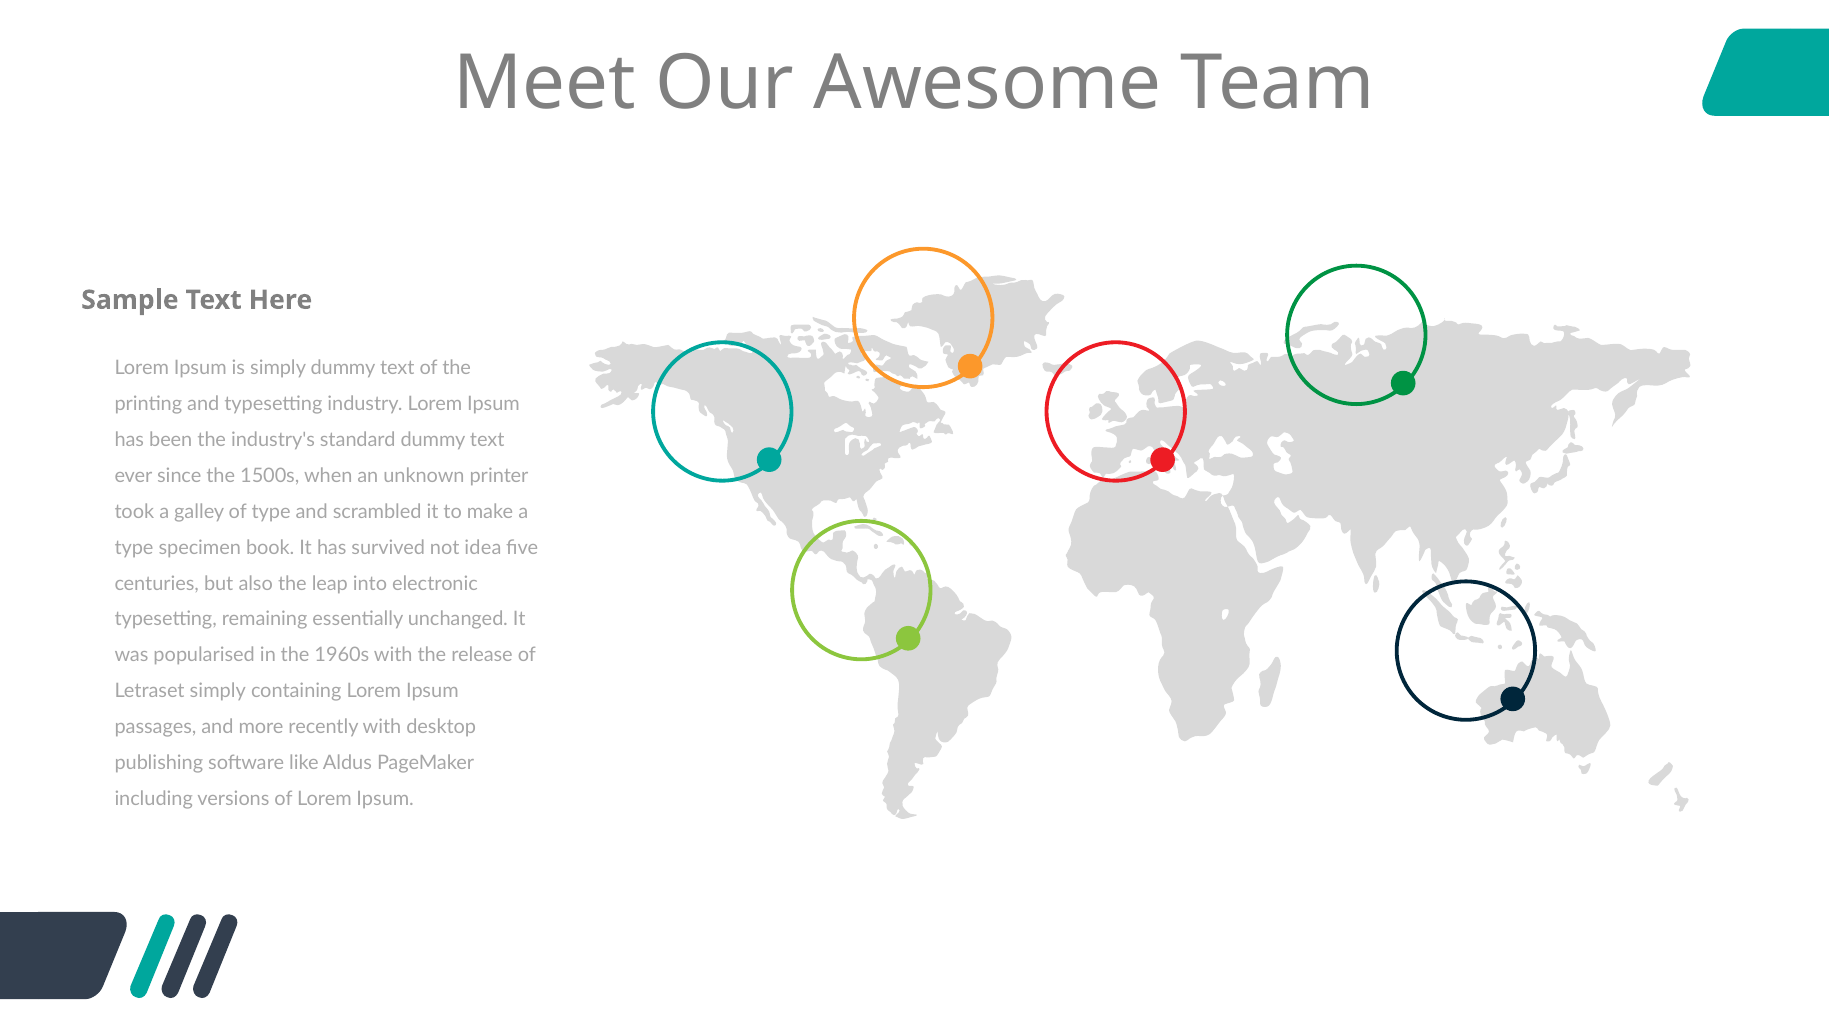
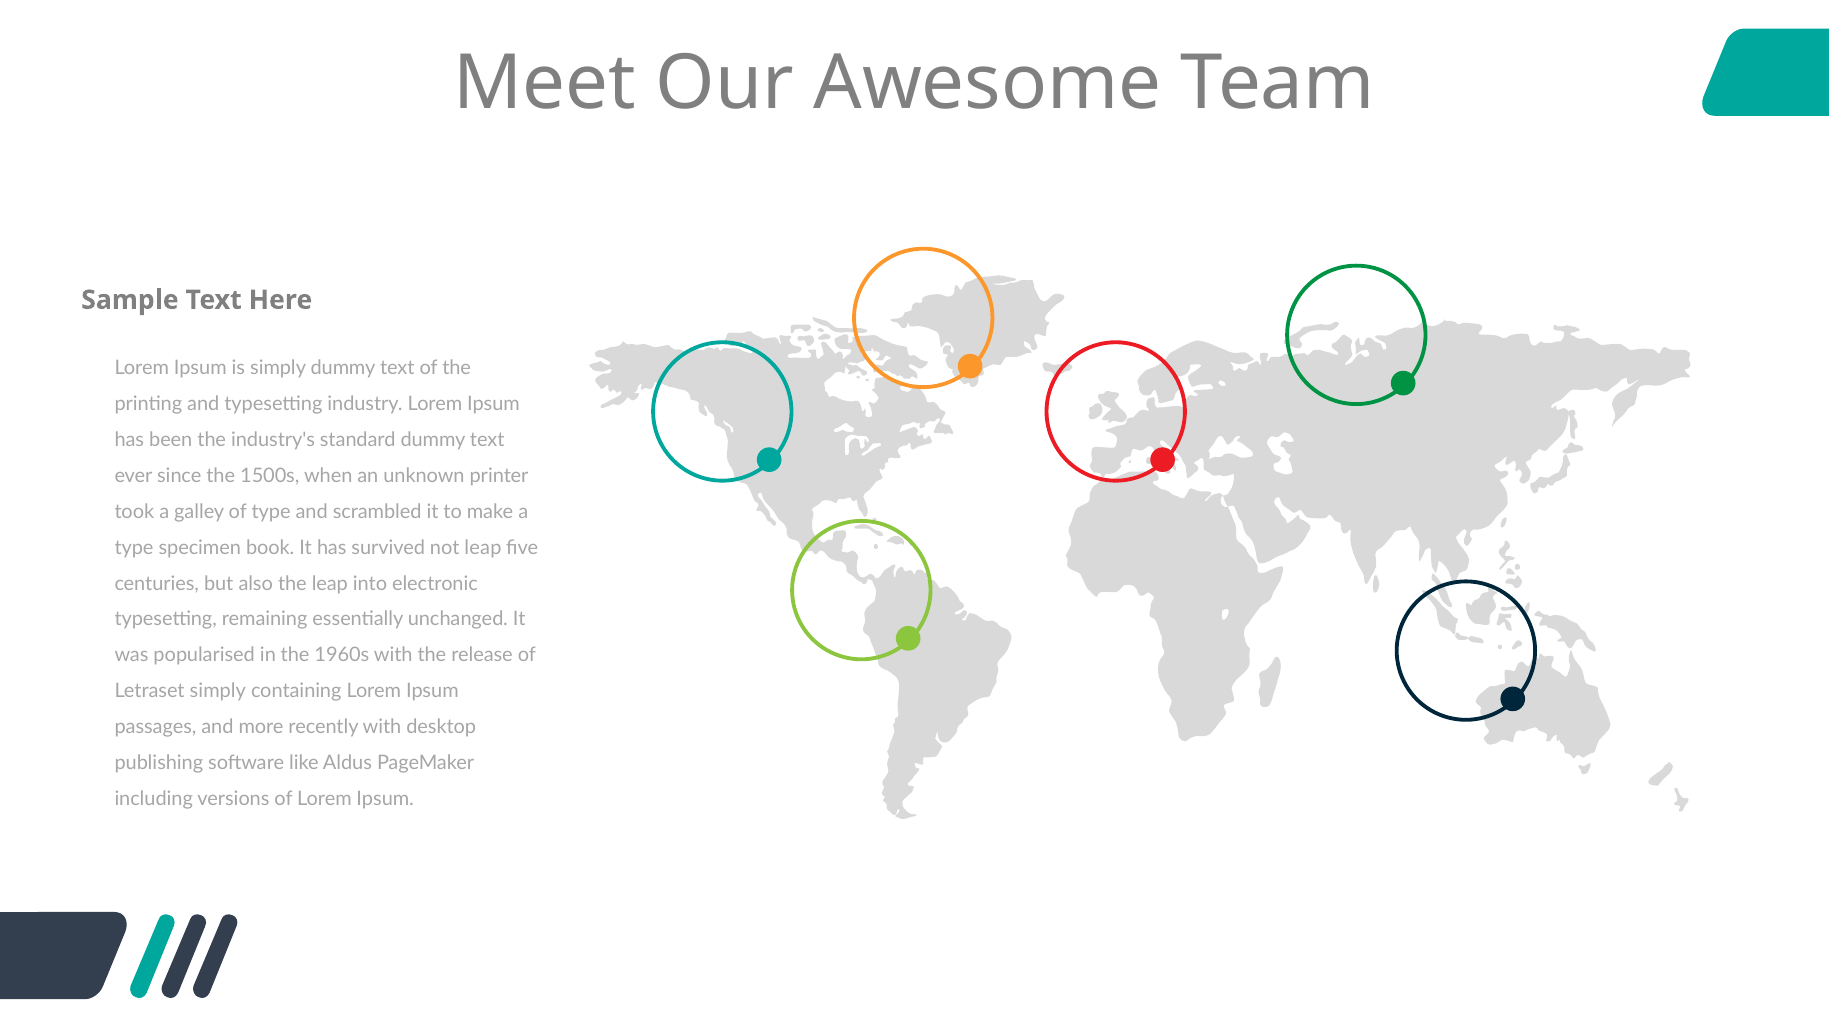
not idea: idea -> leap (483, 547)
